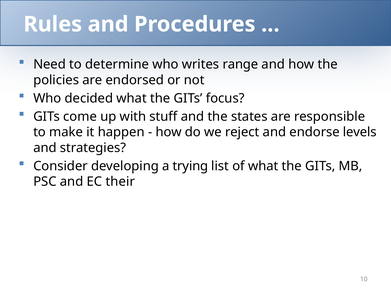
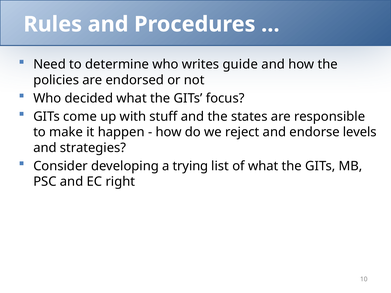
range: range -> guide (240, 64)
their: their -> right (120, 182)
